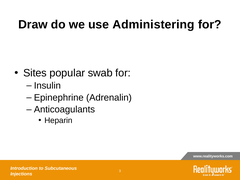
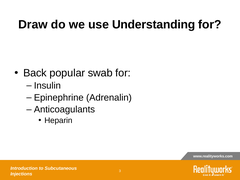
Administering: Administering -> Understanding (154, 24)
Sites: Sites -> Back (35, 73)
